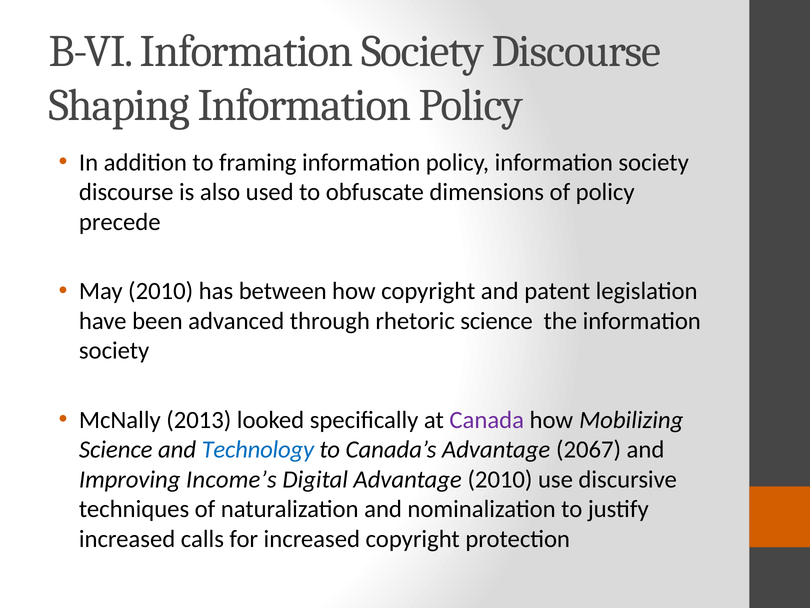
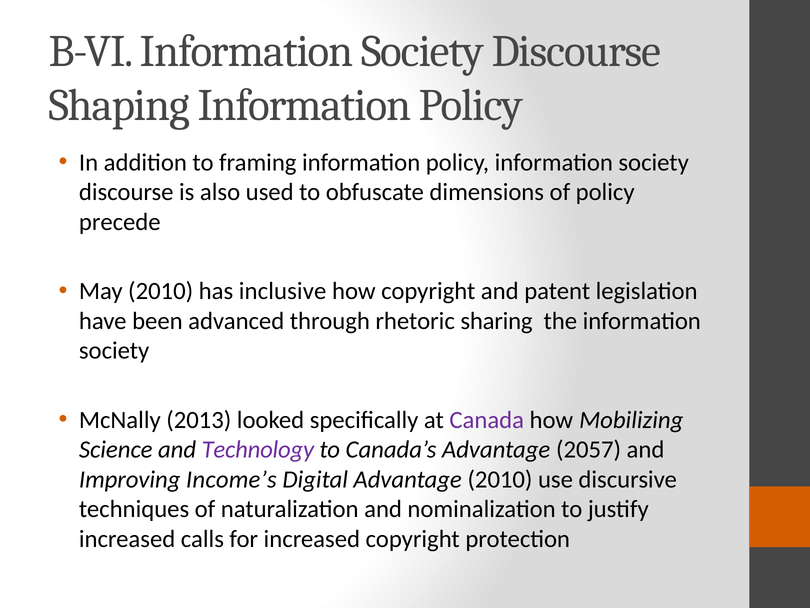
between: between -> inclusive (283, 291)
rhetoric science: science -> sharing (497, 321)
Technology colour: blue -> purple (258, 449)
2067: 2067 -> 2057 (589, 449)
